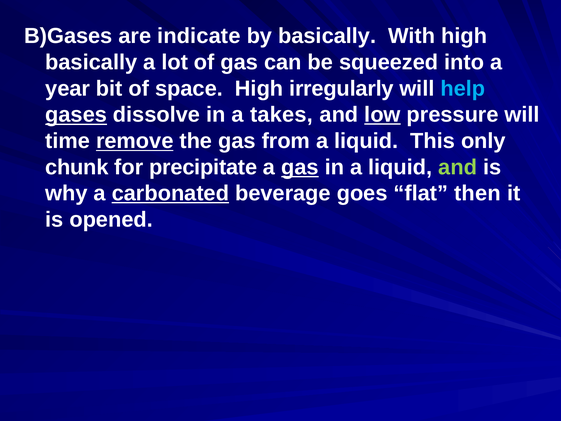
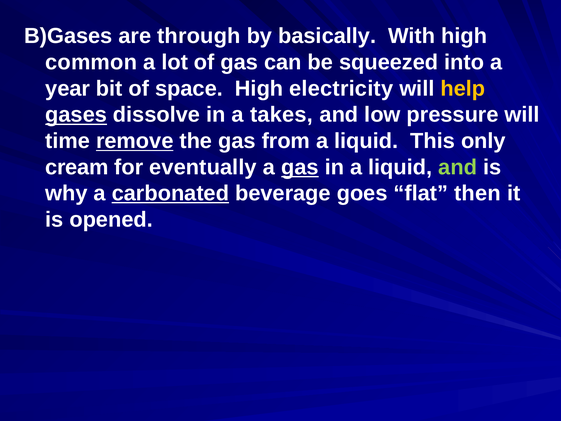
indicate: indicate -> through (199, 36)
basically: basically -> common (91, 62)
irregularly: irregularly -> electricity (341, 88)
help colour: light blue -> yellow (463, 88)
low underline: present -> none (382, 115)
chunk: chunk -> cream (77, 167)
precipitate: precipitate -> eventually (203, 167)
